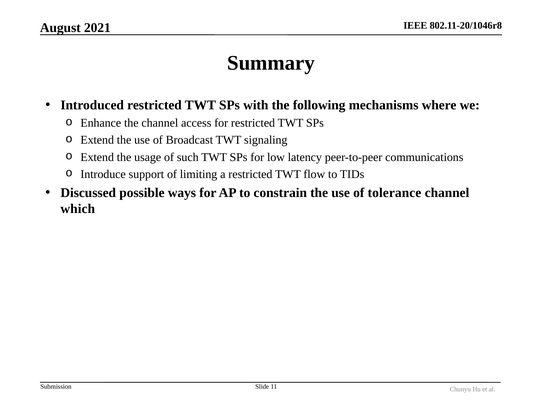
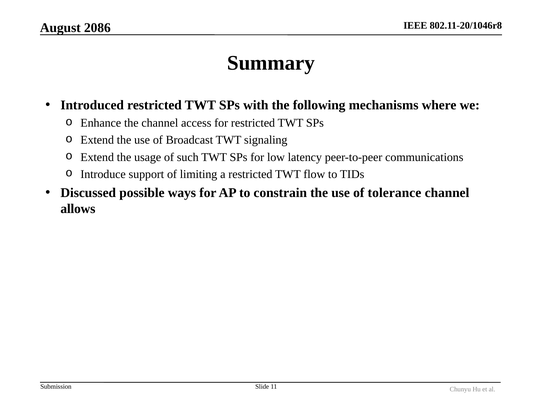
2021: 2021 -> 2086 (97, 28)
which: which -> allows (78, 209)
